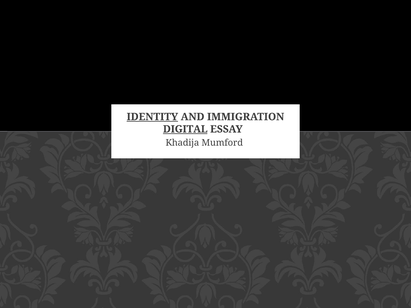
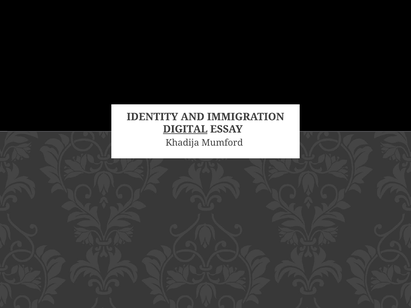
IDENTITY underline: present -> none (152, 117)
